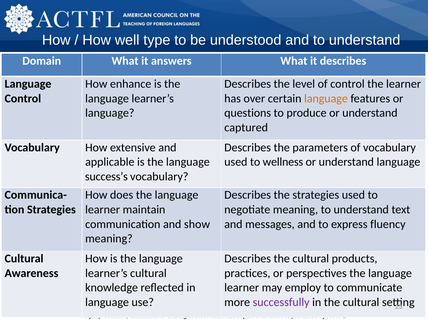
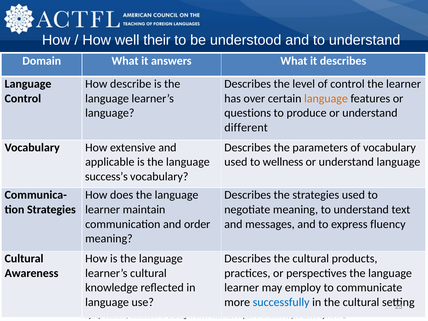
type: type -> their (157, 40)
enhance: enhance -> describe (131, 84)
captured: captured -> different (246, 128)
show: show -> order (197, 224)
successfully colour: purple -> blue (281, 302)
